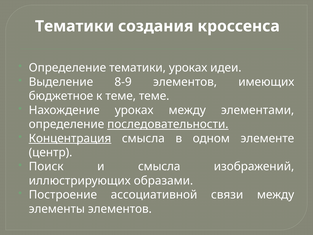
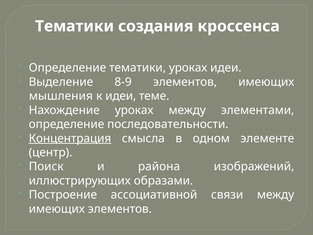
бюджетное: бюджетное -> мышления (61, 96)
к теме: теме -> идеи (121, 96)
последовательности underline: present -> none (168, 124)
и смысла: смысла -> района (159, 166)
элементы: элементы -> имеющих (57, 209)
